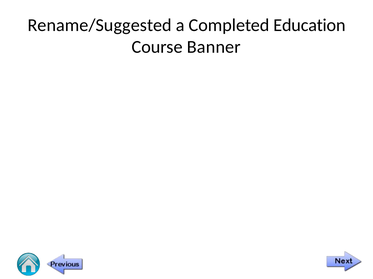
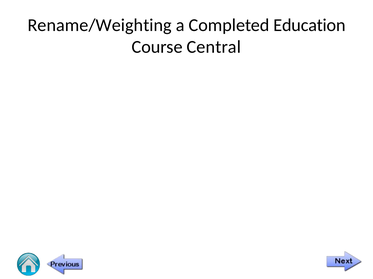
Rename/Suggested: Rename/Suggested -> Rename/Weighting (100, 25)
Banner: Banner -> Central (214, 47)
